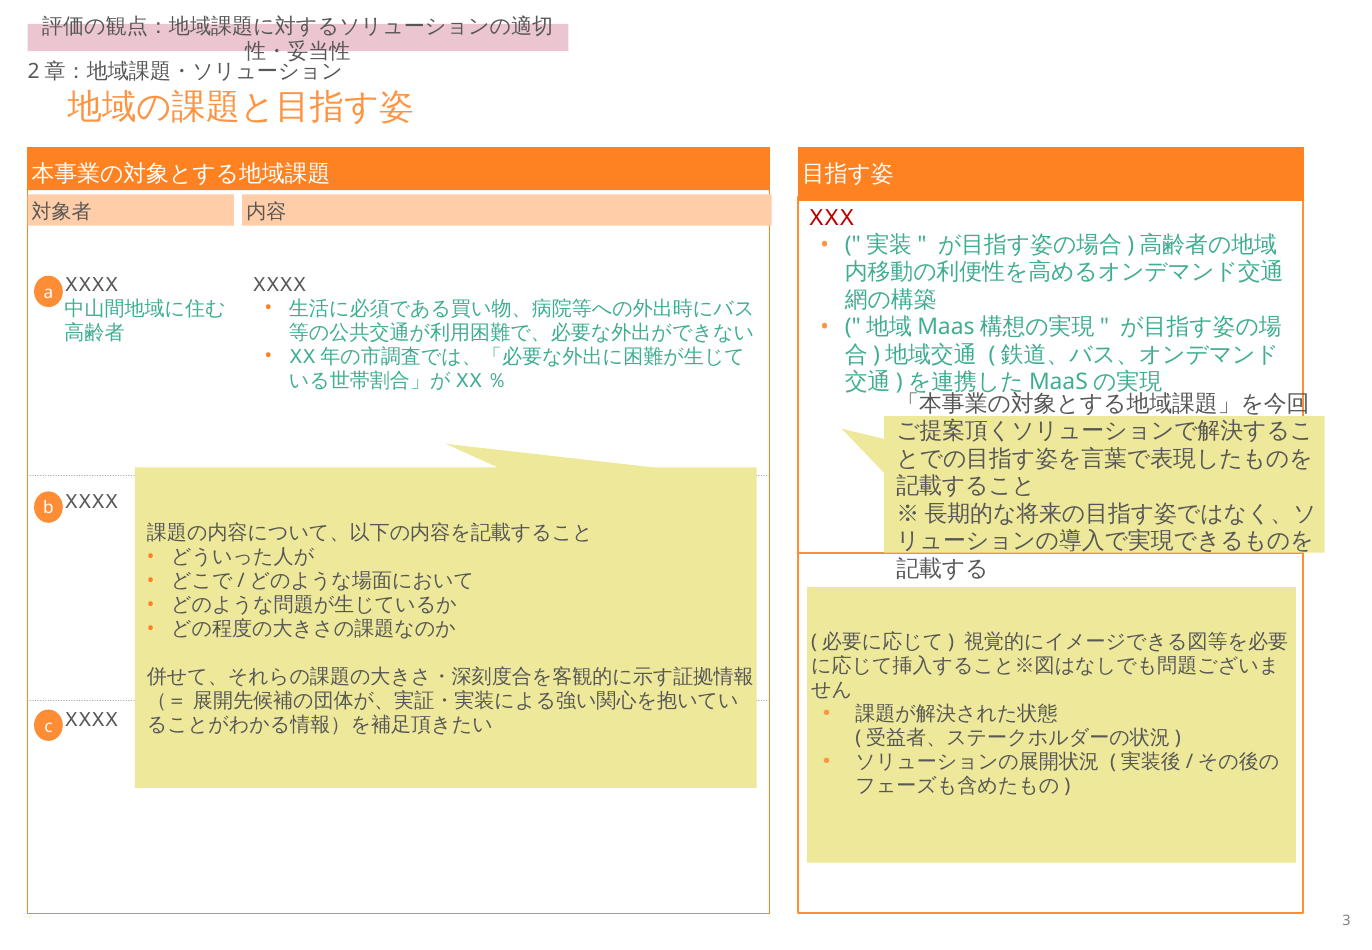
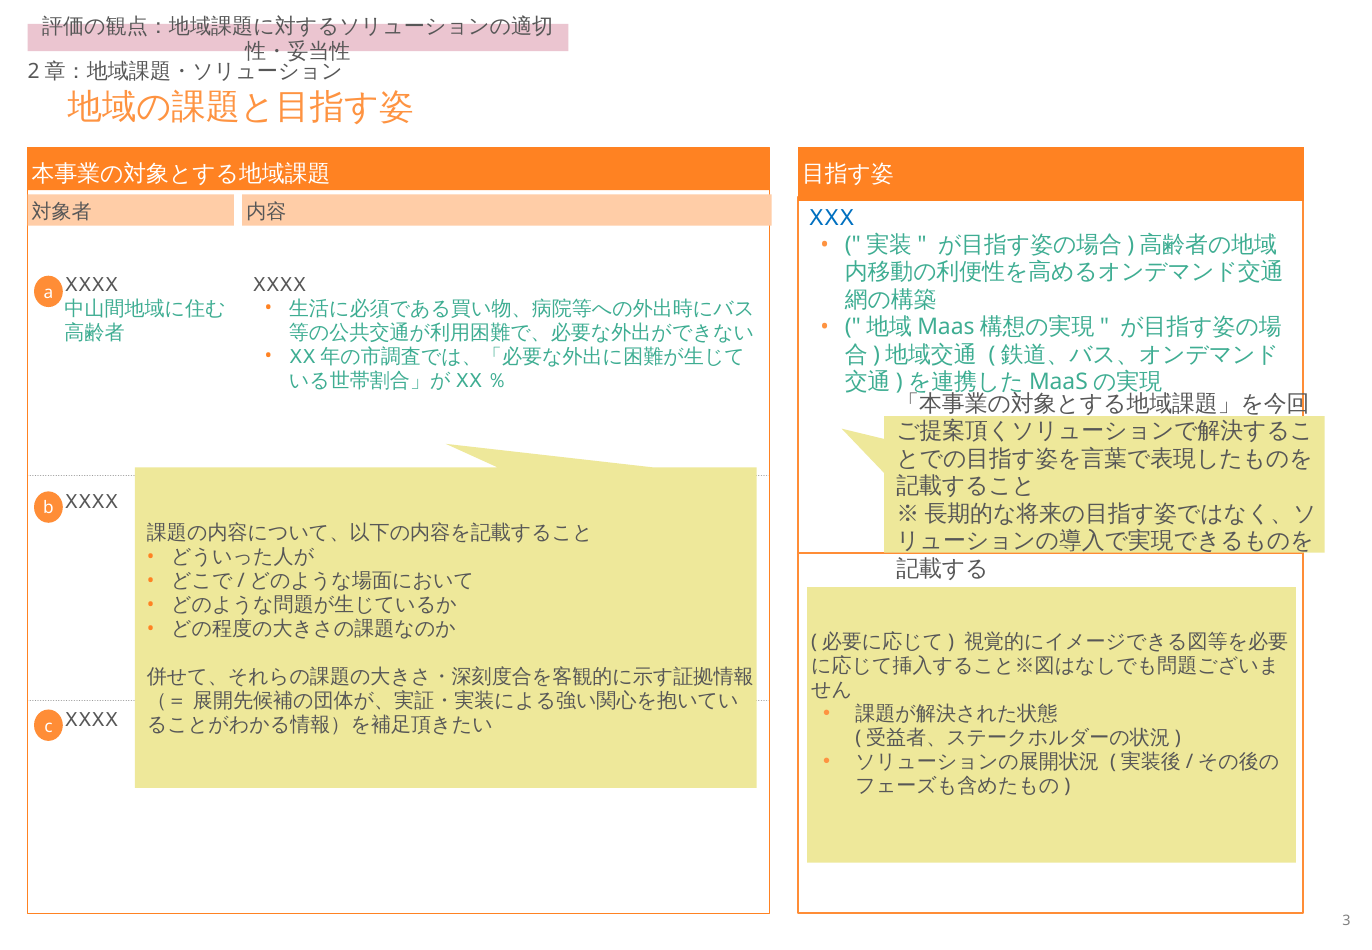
XXX colour: red -> blue (831, 217)
